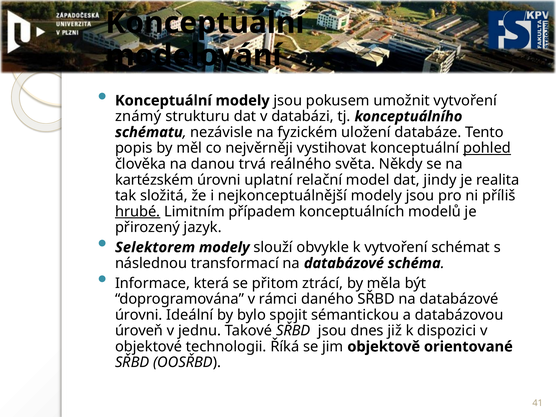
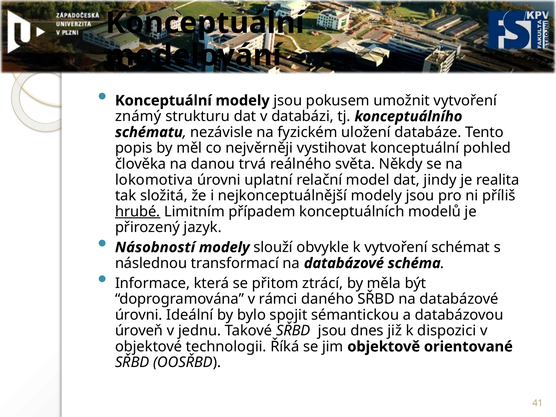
pohled underline: present -> none (487, 148)
kartézském: kartézském -> lokomotiva (154, 180)
Selektorem: Selektorem -> Násobností (155, 247)
